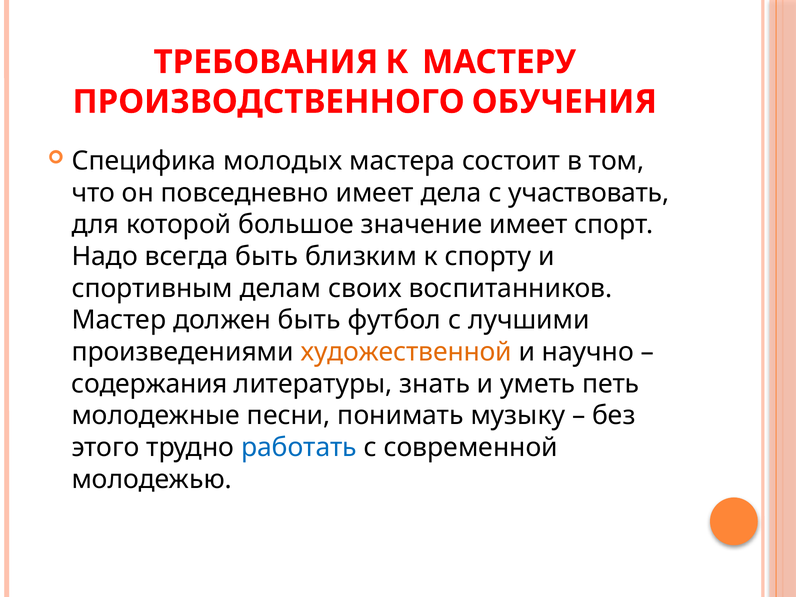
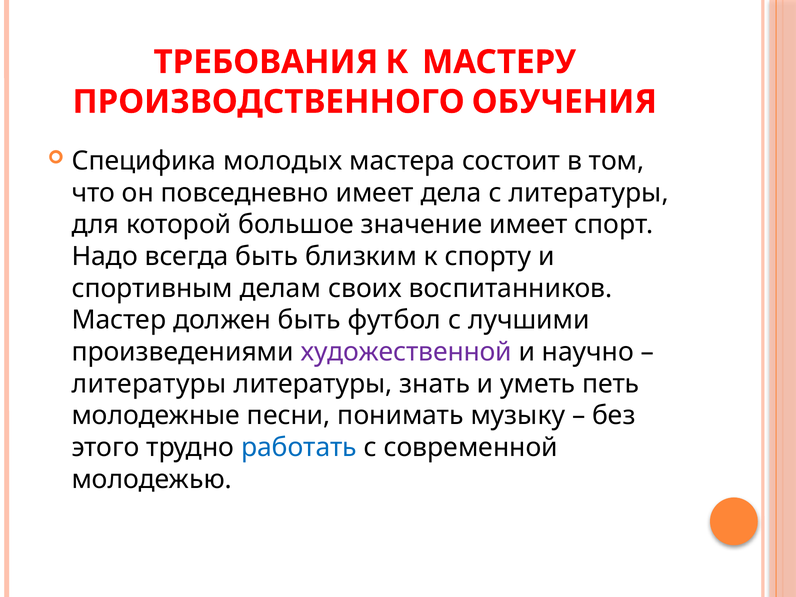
с участвовать: участвовать -> литературы (589, 193)
художественной colour: orange -> purple (406, 352)
содержания: содержания -> литературы (149, 384)
